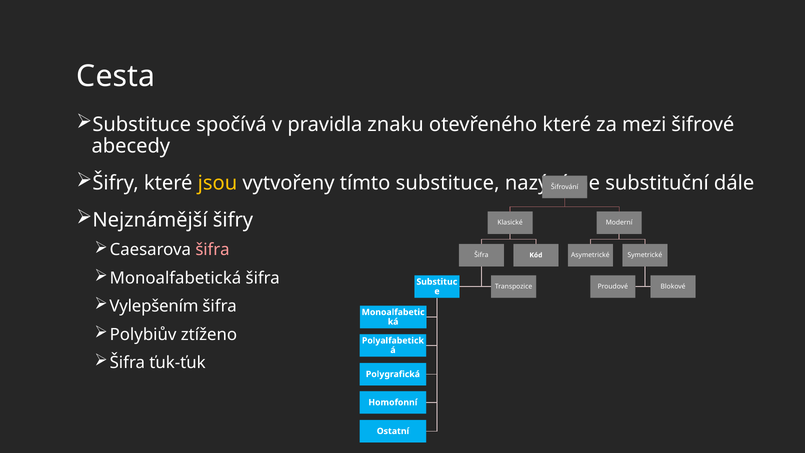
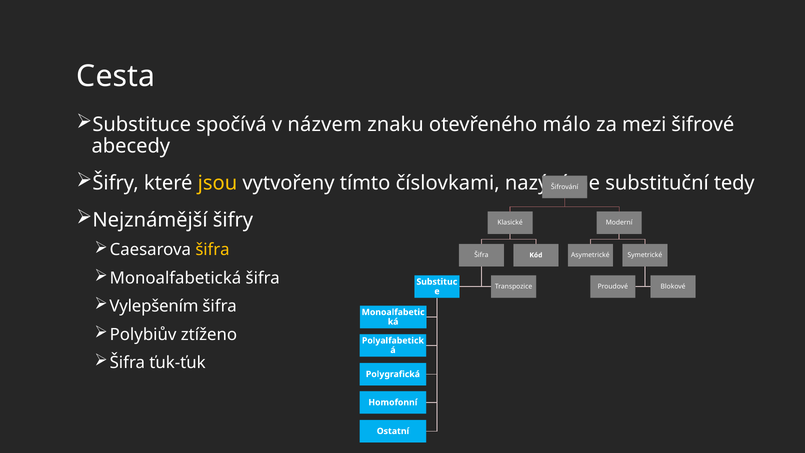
pravidla: pravidla -> názvem (325, 124)
otevřeného které: které -> málo (567, 124)
tímto substituce: substituce -> číslovkami (448, 183)
dále: dále -> tedy (734, 183)
šifra colour: pink -> yellow (212, 250)
